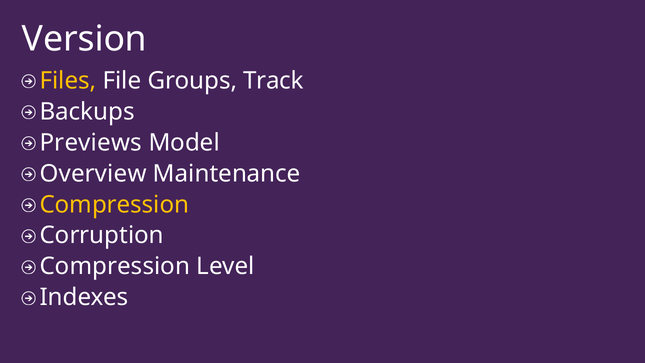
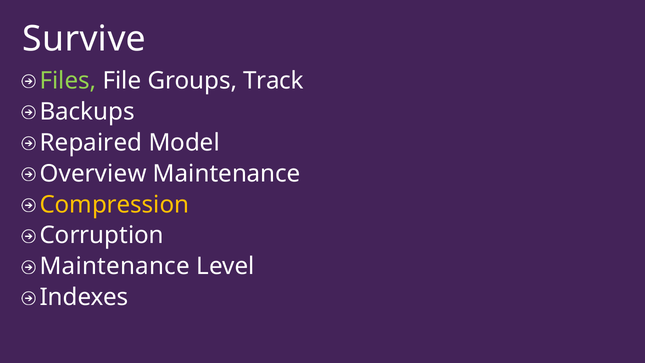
Version: Version -> Survive (84, 39)
Files colour: yellow -> light green (68, 81)
Previews: Previews -> Repaired (91, 142)
Compression: Compression -> Maintenance (115, 266)
